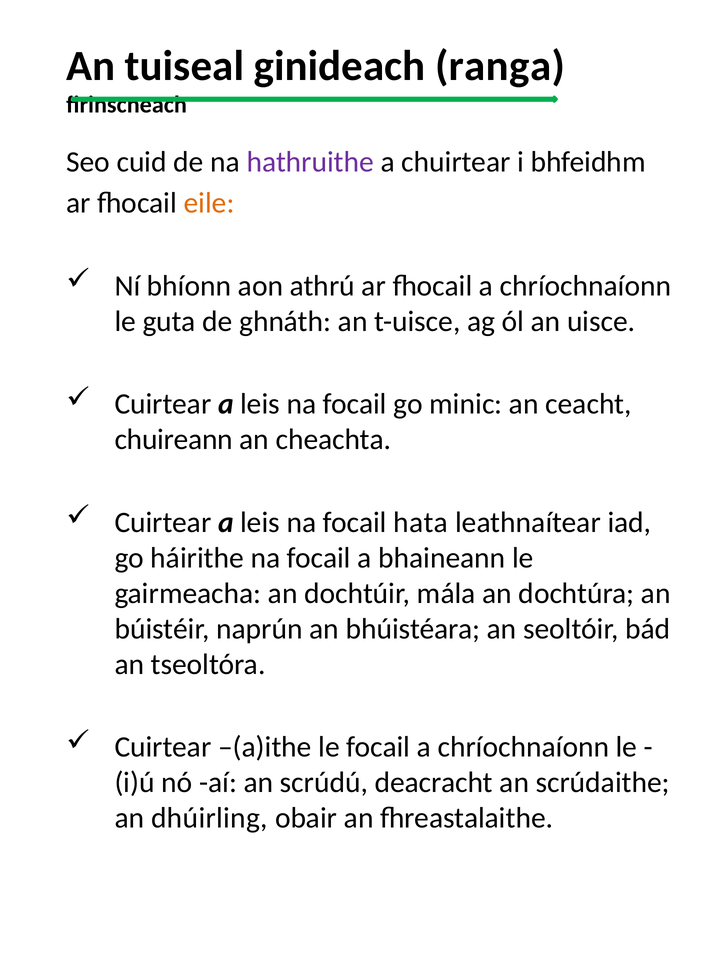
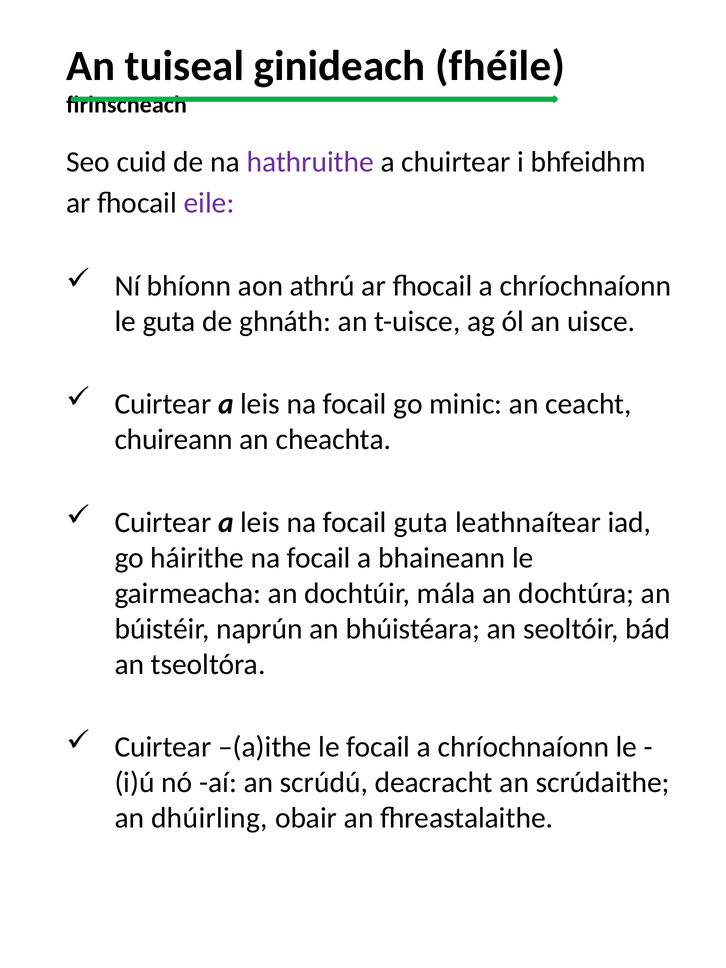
ranga: ranga -> fhéile (500, 66)
eile colour: orange -> purple (209, 203)
focail hata: hata -> guta (421, 522)
